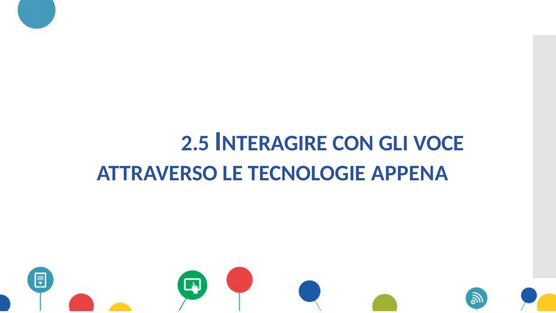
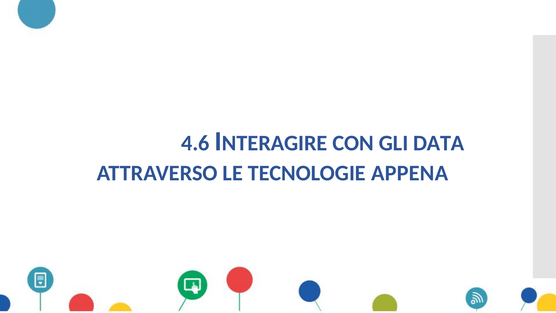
2.5: 2.5 -> 4.6 (195, 143)
VOCE: VOCE -> DATA (439, 143)
